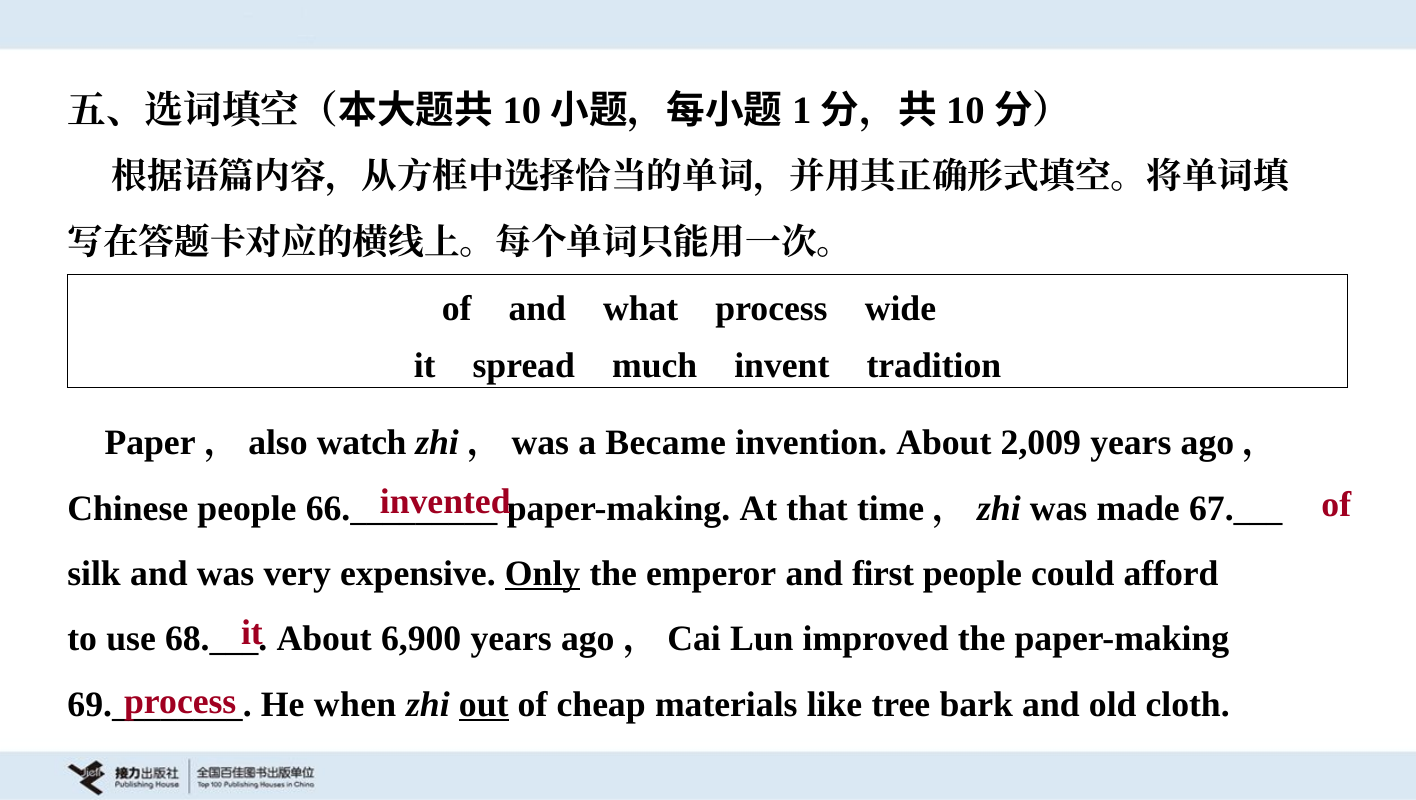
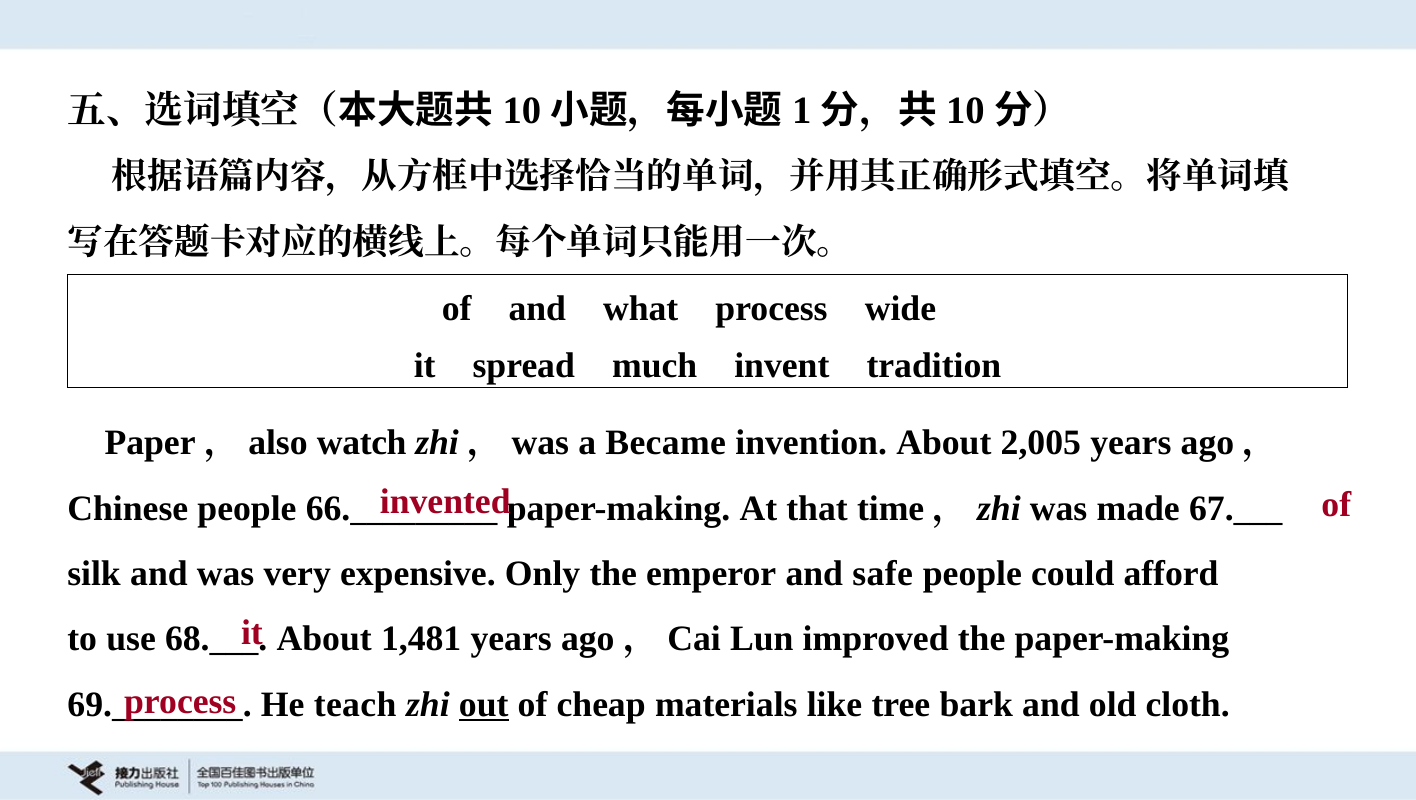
2,009: 2,009 -> 2,005 (1041, 444)
Only underline: present -> none (543, 574)
first: first -> safe (883, 574)
6,900: 6,900 -> 1,481 (421, 640)
when: when -> teach (355, 705)
